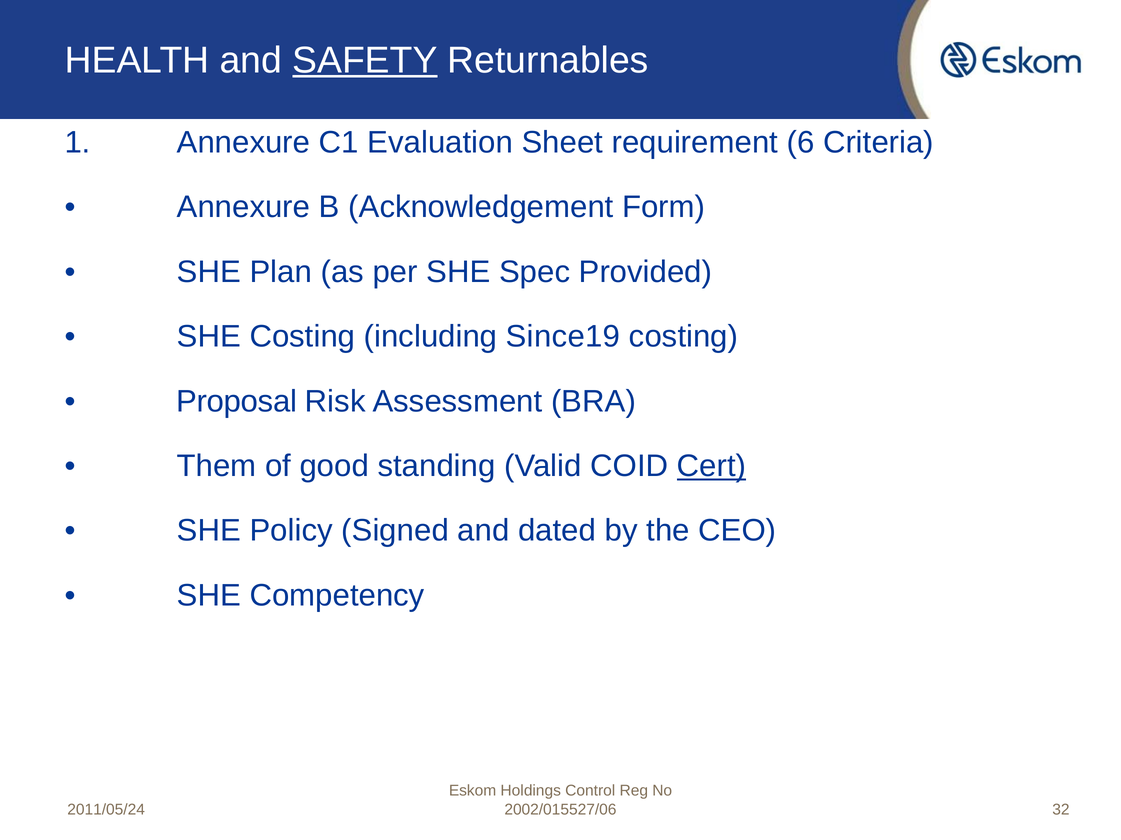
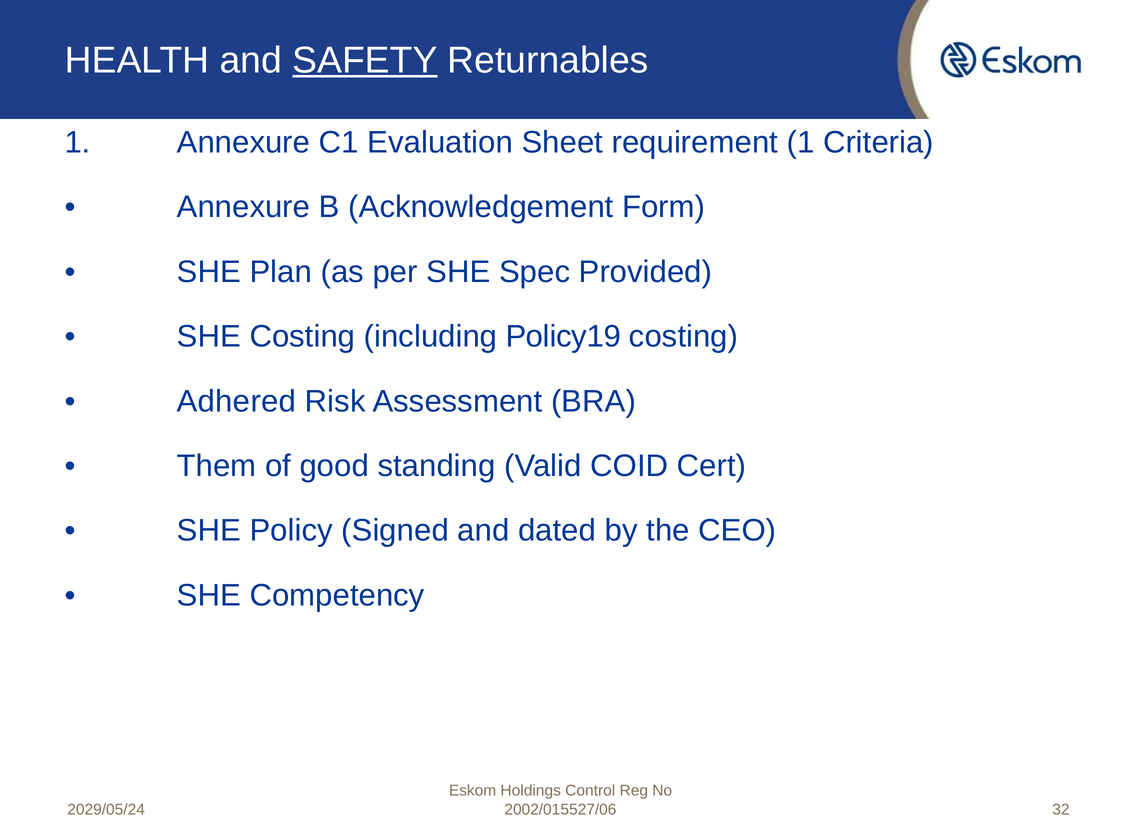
requirement 6: 6 -> 1 (800, 142)
Since19: Since19 -> Policy19 (563, 337)
Proposal: Proposal -> Adhered (236, 402)
Cert underline: present -> none (711, 466)
2011/05/24: 2011/05/24 -> 2029/05/24 (106, 810)
